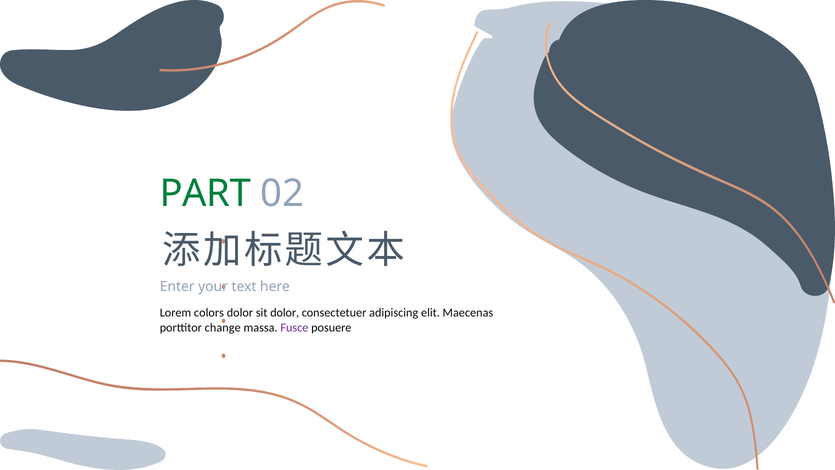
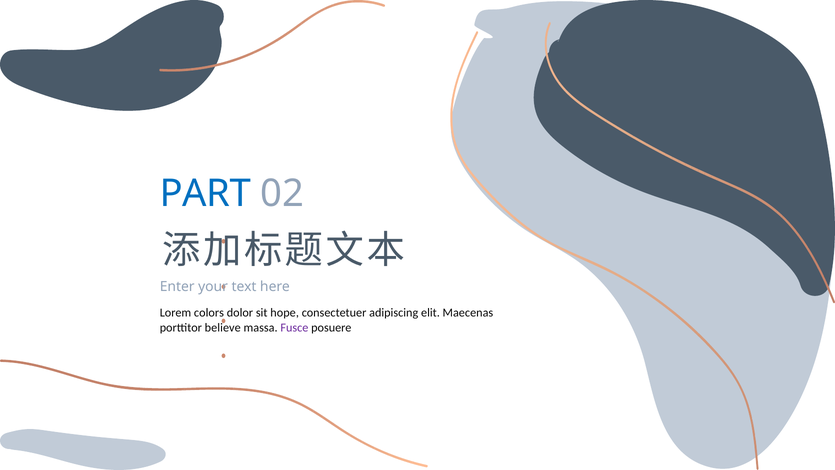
PART colour: green -> blue (205, 193)
sit dolor: dolor -> hope (285, 313)
change: change -> believe (223, 327)
